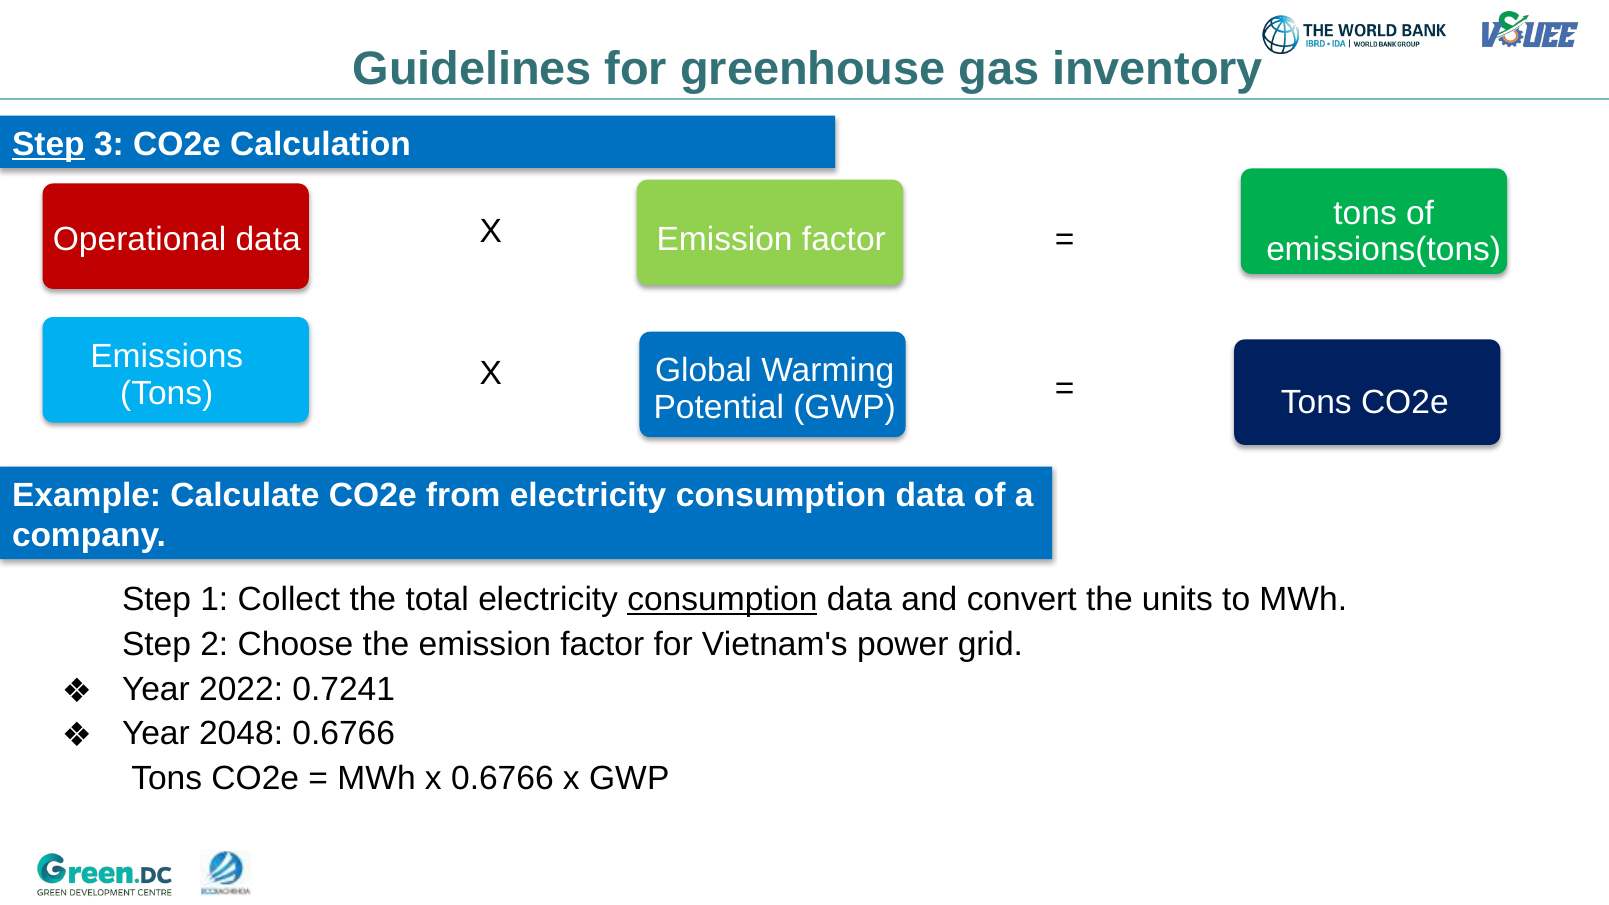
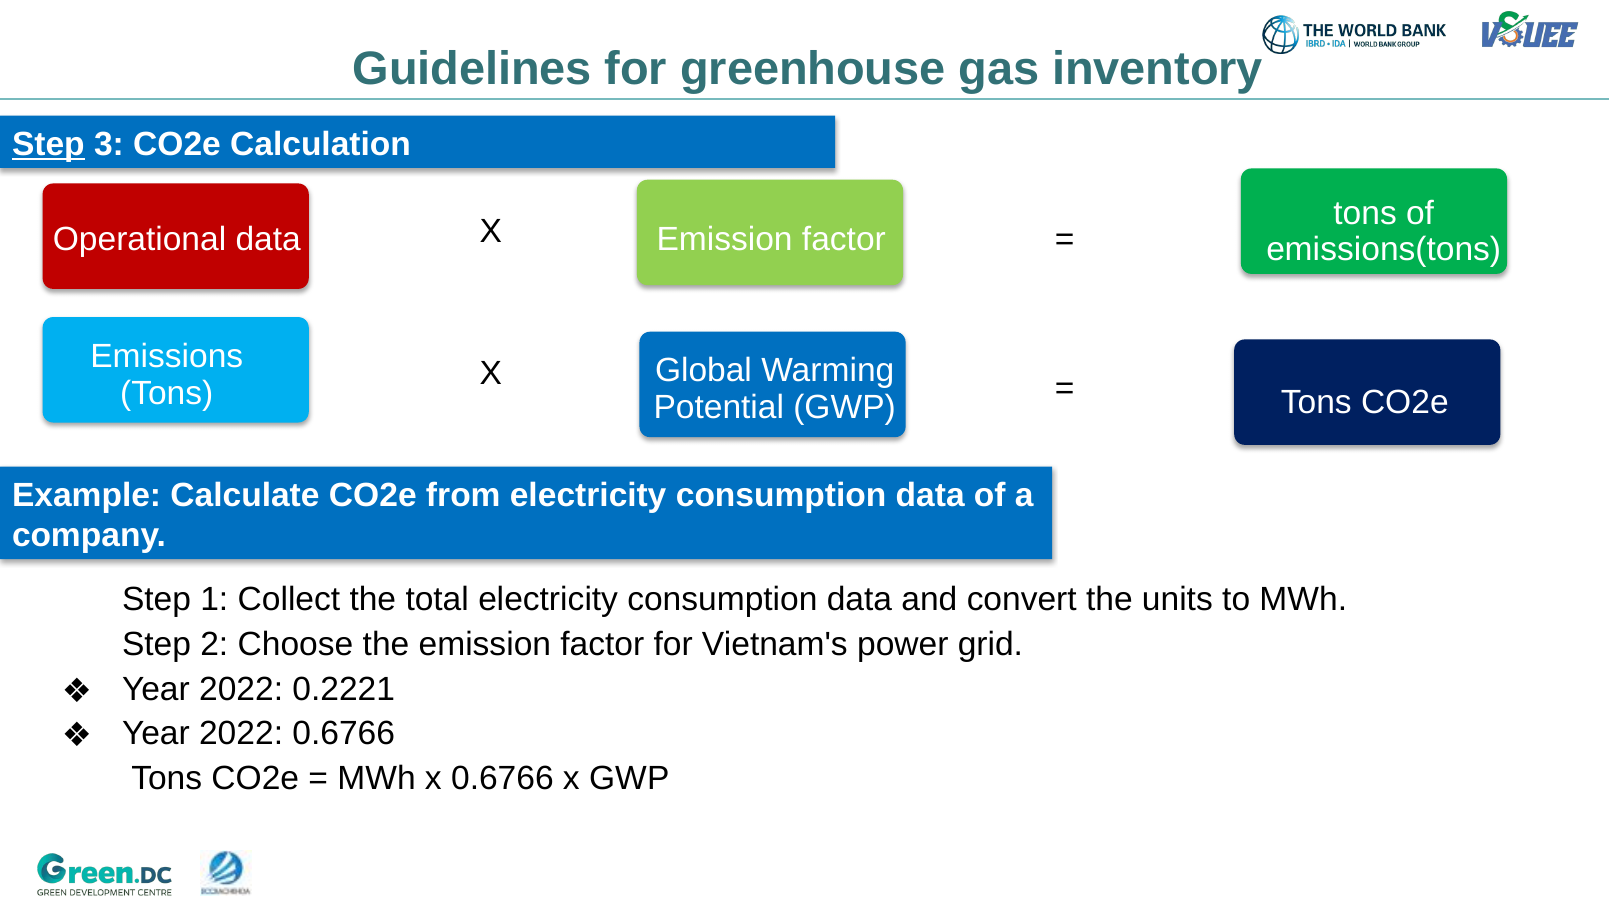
consumption underline: present -> none (722, 600)
0.7241: 0.7241 -> 0.2221 (344, 689)
2048: 2048 -> 2022 (241, 734)
